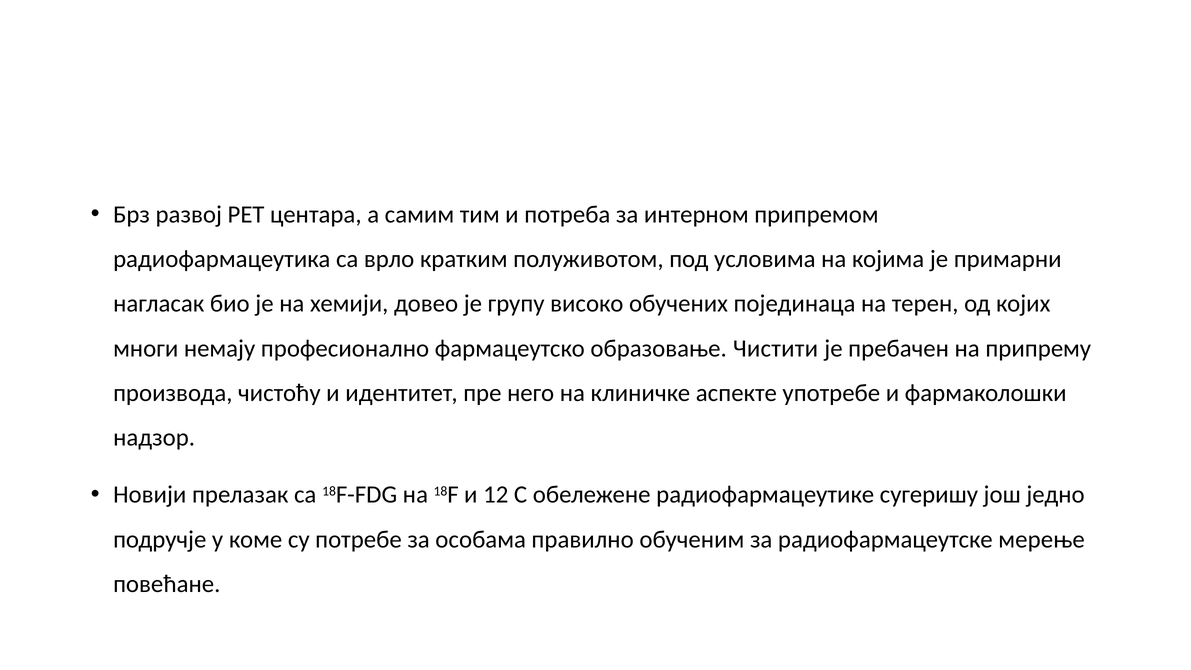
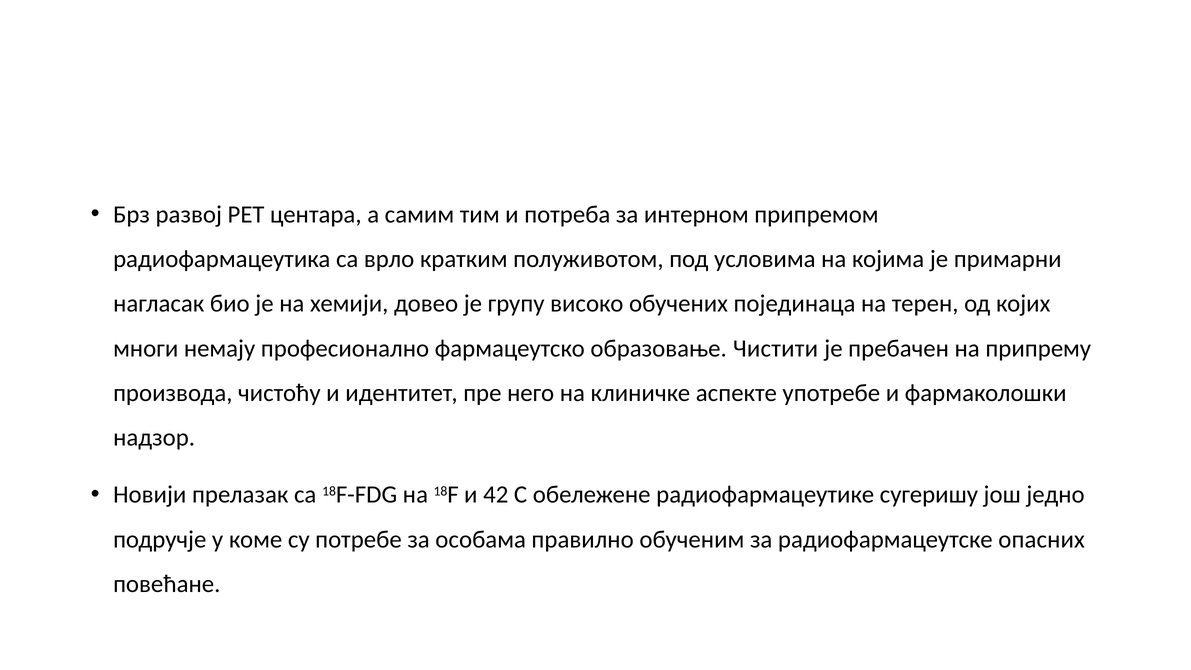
12: 12 -> 42 (496, 495)
мерење: мерење -> опасних (1042, 539)
